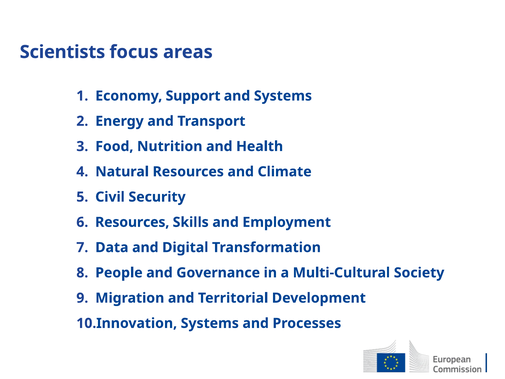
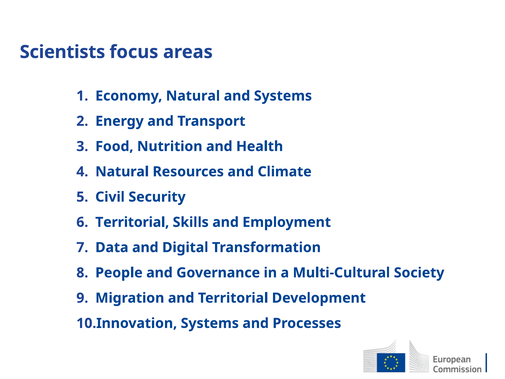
Economy Support: Support -> Natural (193, 96)
Resources: Resources -> Territorial (132, 222)
